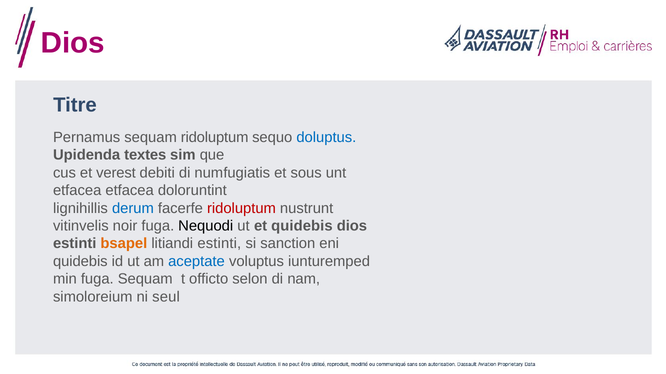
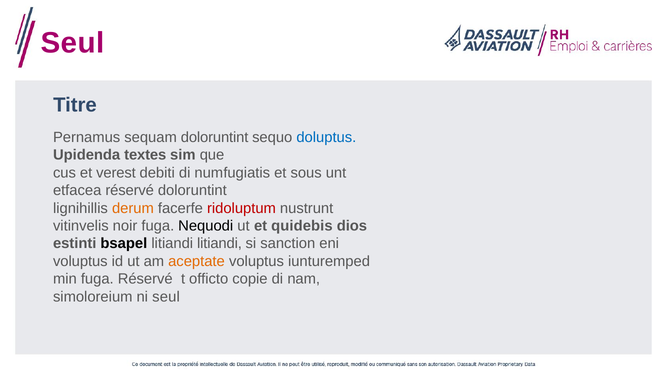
Dios: Dios -> Seul (73, 43)
sequam ridoluptum: ridoluptum -> doloruntint (215, 138)
etfacea etfacea: etfacea -> réservé (130, 191)
derum colour: blue -> orange (133, 209)
bsapel colour: orange -> black (124, 244)
litiandi estinti: estinti -> litiandi (219, 244)
quidebis: quidebis -> voluptus (80, 262)
aceptate colour: blue -> orange (196, 262)
fuga Sequam: Sequam -> Réservé (145, 280)
selon: selon -> copie (250, 280)
